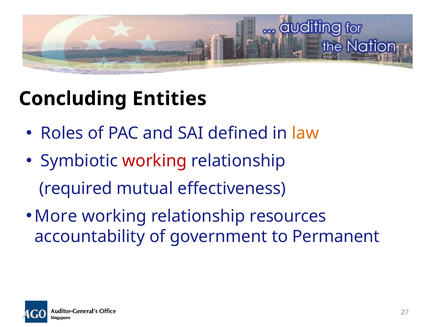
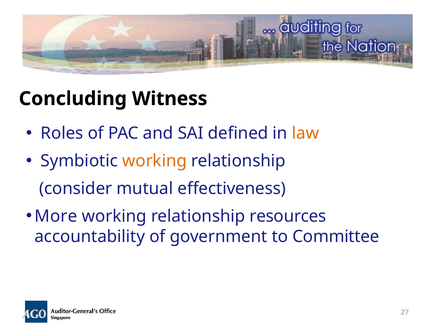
Entities: Entities -> Witness (170, 98)
working colour: red -> orange (155, 161)
required: required -> consider (76, 188)
Permanent: Permanent -> Committee (336, 236)
